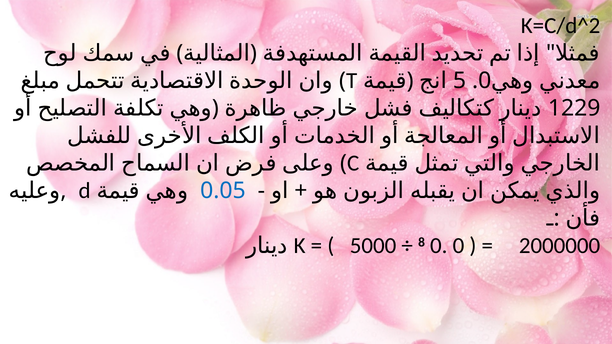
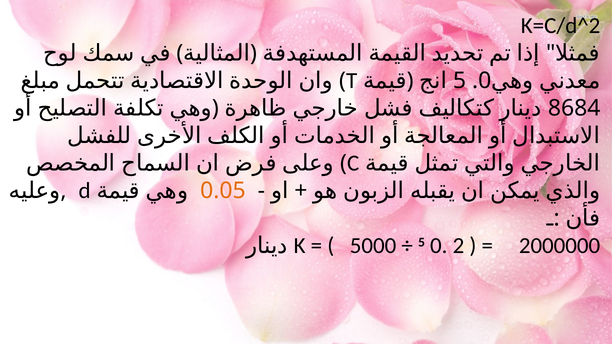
1229: 1229 -> 8684 (574, 108)
0.05 colour: blue -> orange (223, 191)
8: 8 -> 5 (422, 242)
0 0: 0 -> 2 (458, 246)
